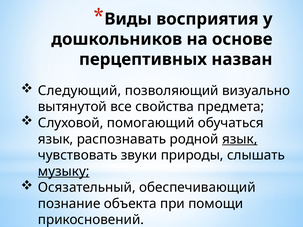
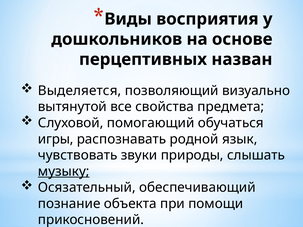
Следующий: Следующий -> Выделяется (80, 91)
язык: язык -> игры (56, 139)
язык underline: present -> none (240, 139)
